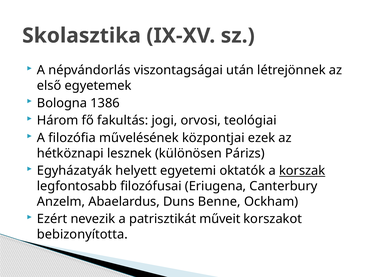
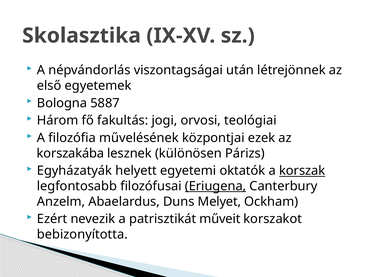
1386: 1386 -> 5887 (105, 103)
hétköznapi: hétköznapi -> korszakába (70, 154)
Eriugena underline: none -> present (216, 186)
Benne: Benne -> Melyet (219, 202)
